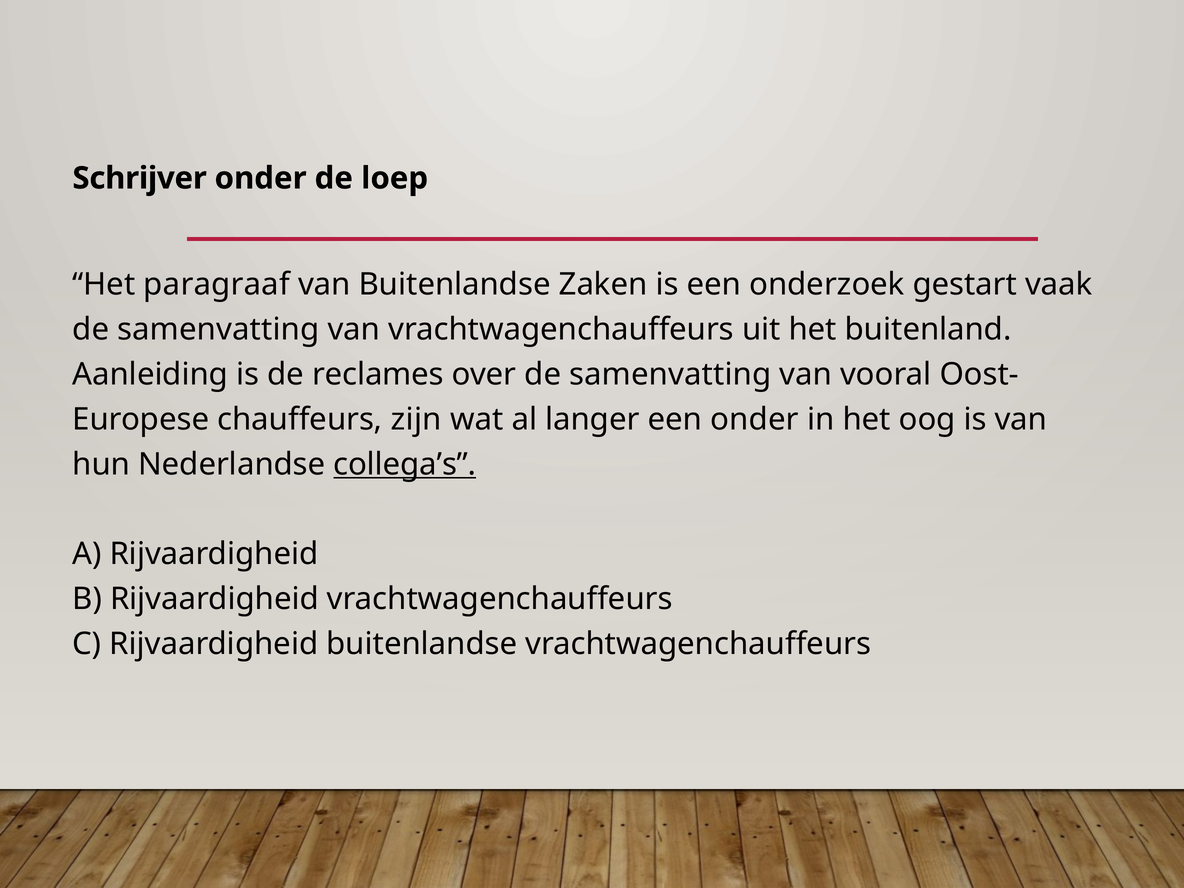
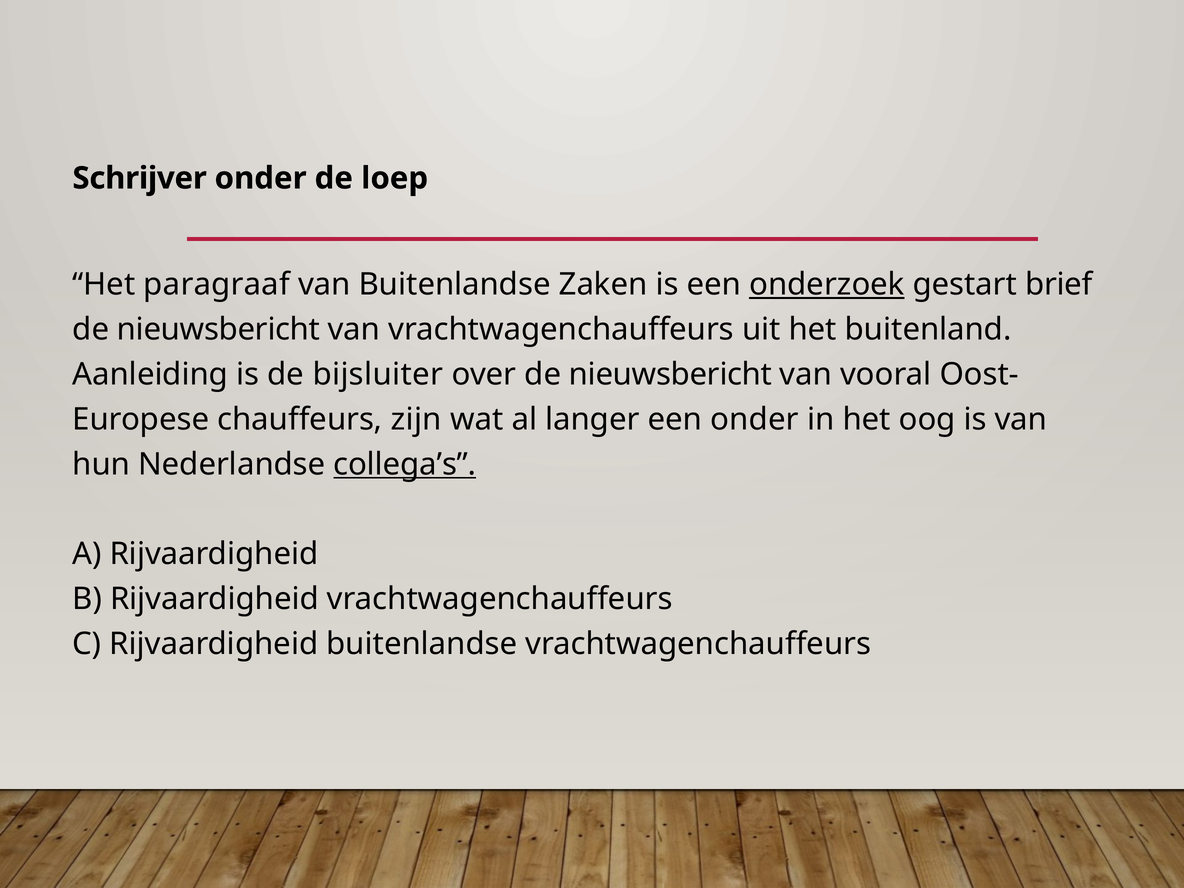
onderzoek underline: none -> present (827, 285)
vaak: vaak -> brief (1059, 285)
samenvatting: samenvatting -> nieuwsbericht (219, 330)
reclames: reclames -> bijsluiter (378, 374)
over de samenvatting: samenvatting -> nieuwsbericht (671, 374)
